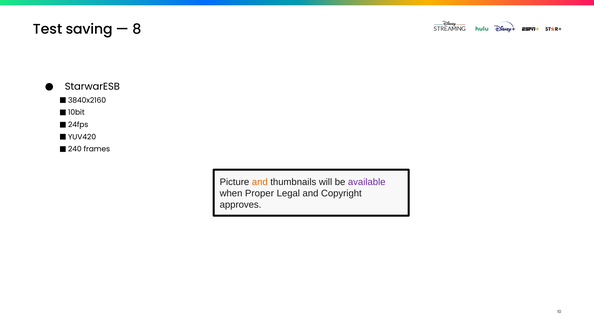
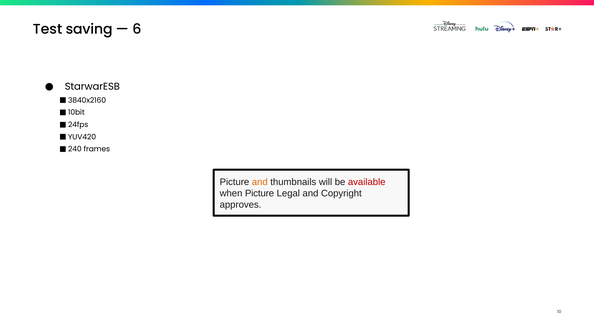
8: 8 -> 6 (137, 29)
available colour: purple -> red (367, 182)
when Proper: Proper -> Picture (260, 193)
